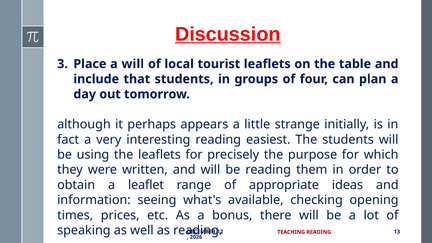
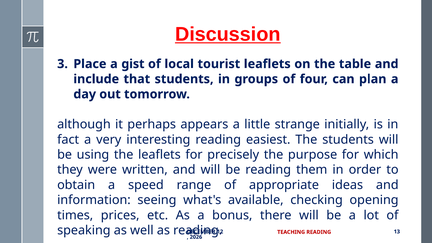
a will: will -> gist (133, 64)
leaflet: leaflet -> speed (146, 185)
